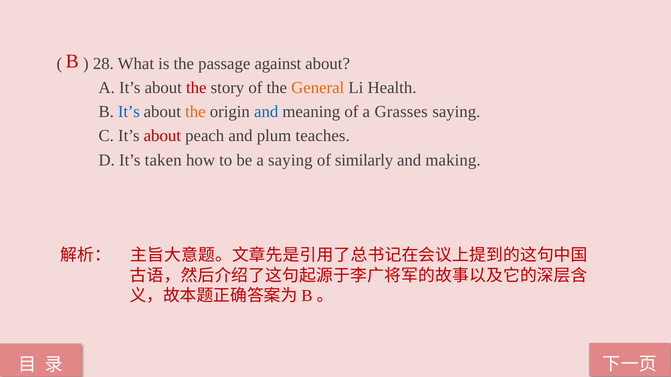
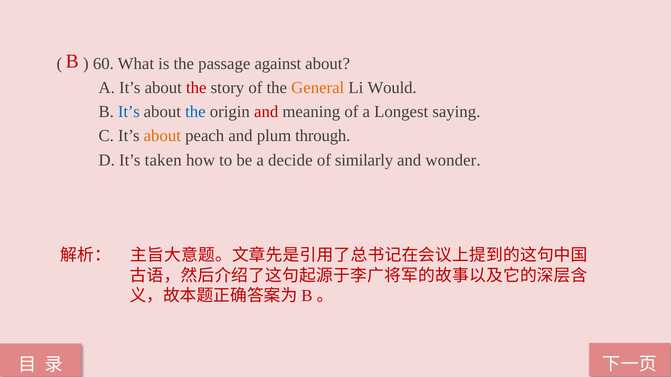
28: 28 -> 60 (103, 64)
Health: Health -> Would (392, 88)
the colour: orange -> blue (195, 112)
and colour: blue -> red (266, 112)
Grasses: Grasses -> Longest (401, 112)
about colour: red -> orange (162, 136)
teaches: teaches -> through (323, 136)
a saying: saying -> decide (290, 160)
making: making -> wonder (453, 160)
